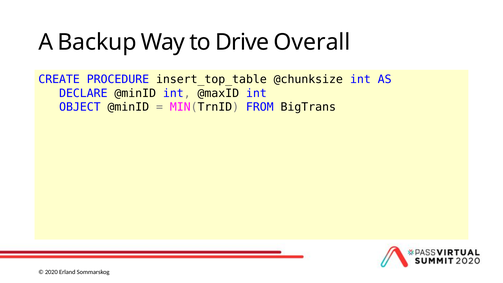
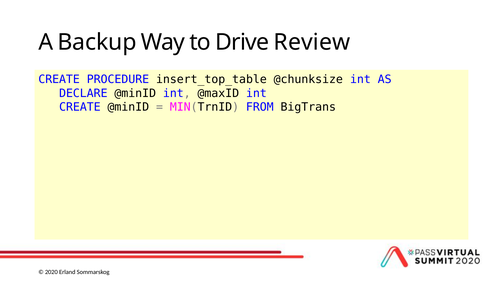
Overall: Overall -> Review (312, 42)
OBJECT: OBJECT -> CREATE (80, 107)
